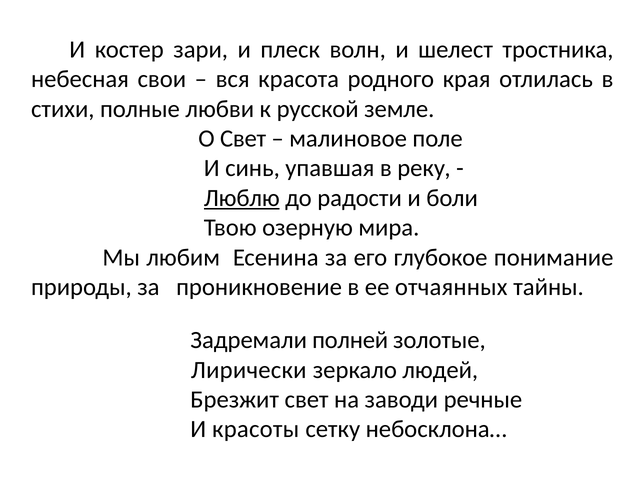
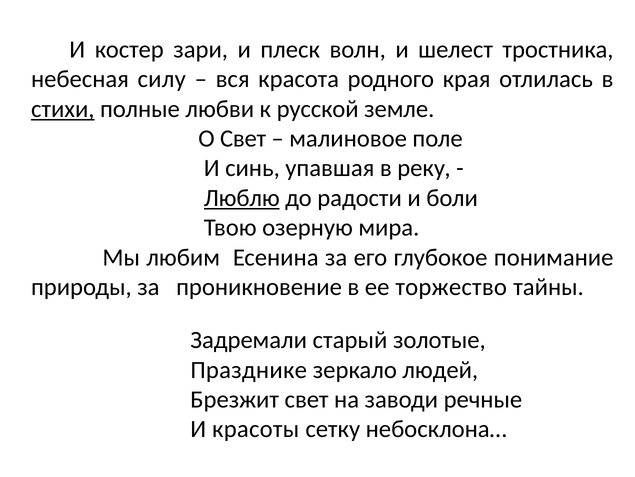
свои: свои -> силу (162, 79)
стихи underline: none -> present (63, 109)
отчаянных: отчаянных -> торжество (451, 287)
полней: полней -> старый (350, 340)
Лирически: Лирически -> Празднике (249, 369)
